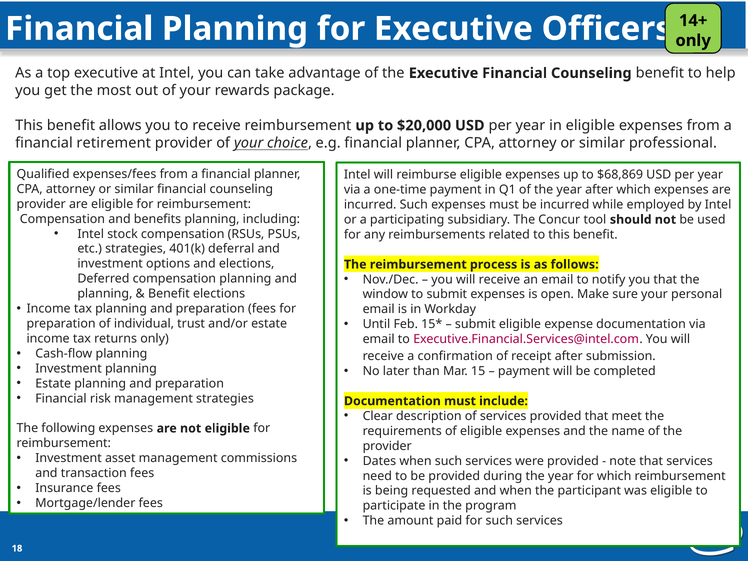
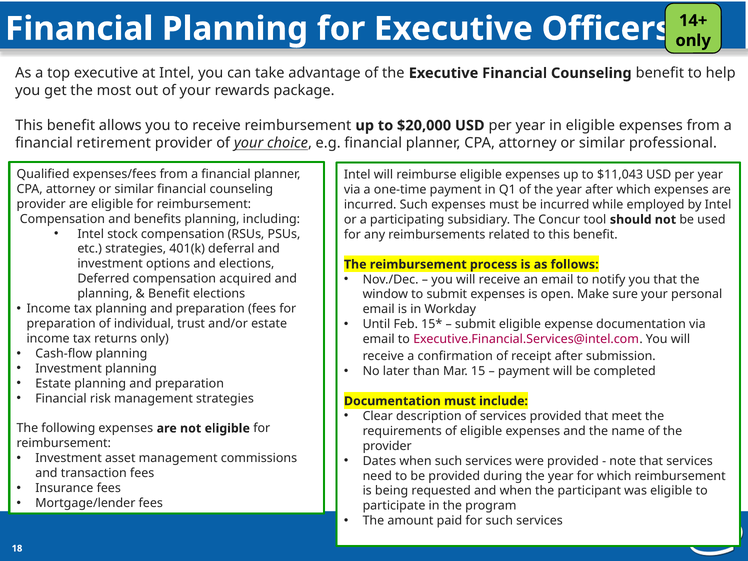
$68,869: $68,869 -> $11,043 (620, 175)
compensation planning: planning -> acquired (245, 279)
